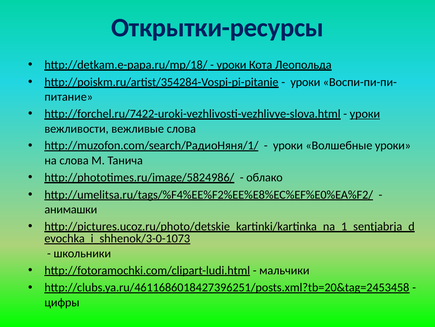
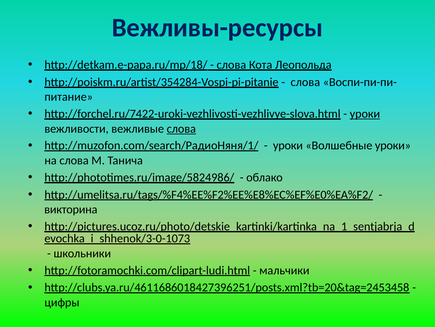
Открытки-ресурсы: Открытки-ресурсы -> Вежливы-ресурсы (217, 28)
уроки: уроки -> слова (231, 65)
уроки: уроки -> слова (305, 82)
слова underline: none -> present (181, 128)
анимашки: анимашки -> викторина (71, 209)
